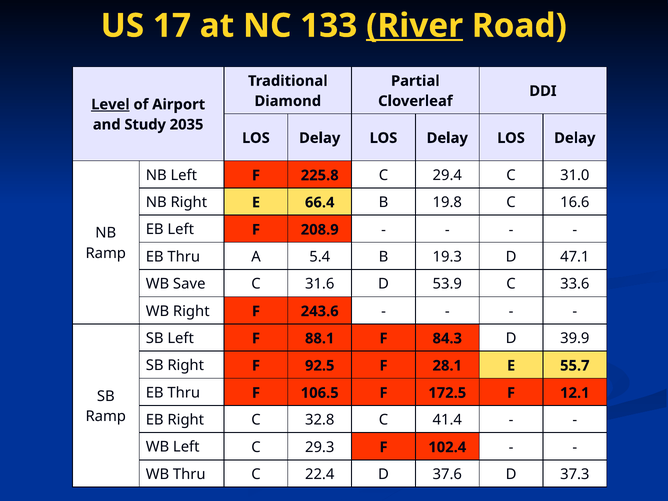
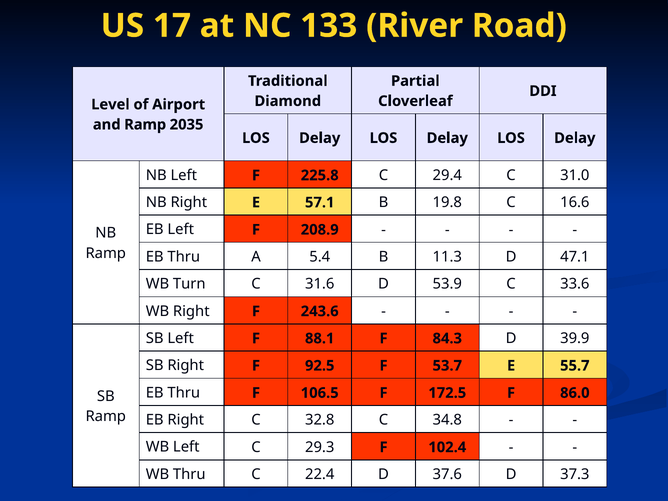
River underline: present -> none (415, 26)
Level underline: present -> none (110, 104)
and Study: Study -> Ramp (145, 125)
66.4: 66.4 -> 57.1 (320, 202)
19.3: 19.3 -> 11.3 (447, 257)
Save: Save -> Turn (189, 284)
28.1: 28.1 -> 53.7 (447, 366)
12.1: 12.1 -> 86.0 (575, 393)
41.4: 41.4 -> 34.8 (447, 420)
